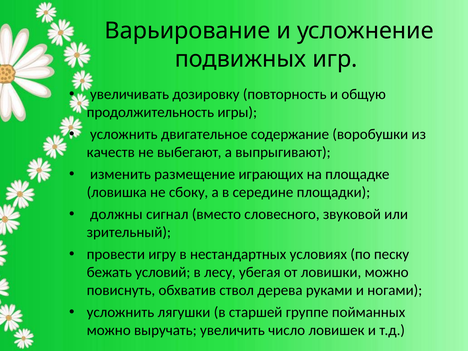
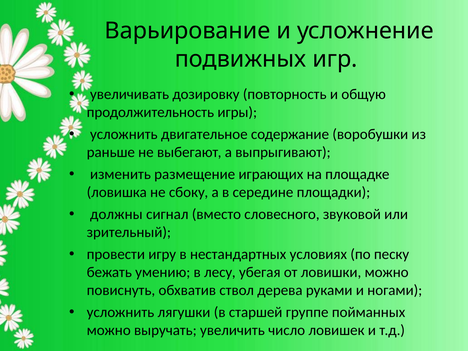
качеств: качеств -> раньше (111, 152)
условий: условий -> умению (163, 272)
